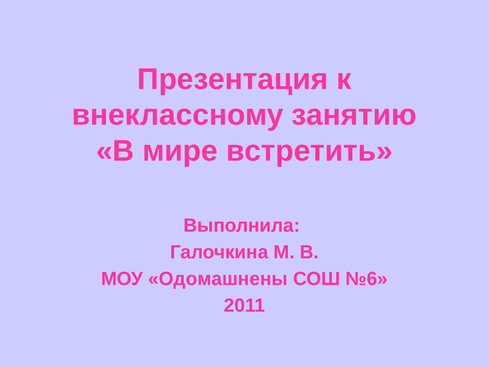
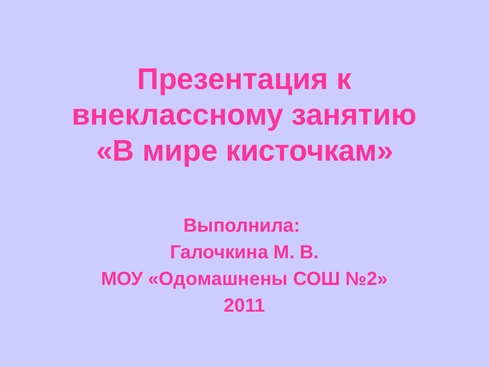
встретить: встретить -> кисточкам (310, 151)
№6: №6 -> №2 (367, 279)
